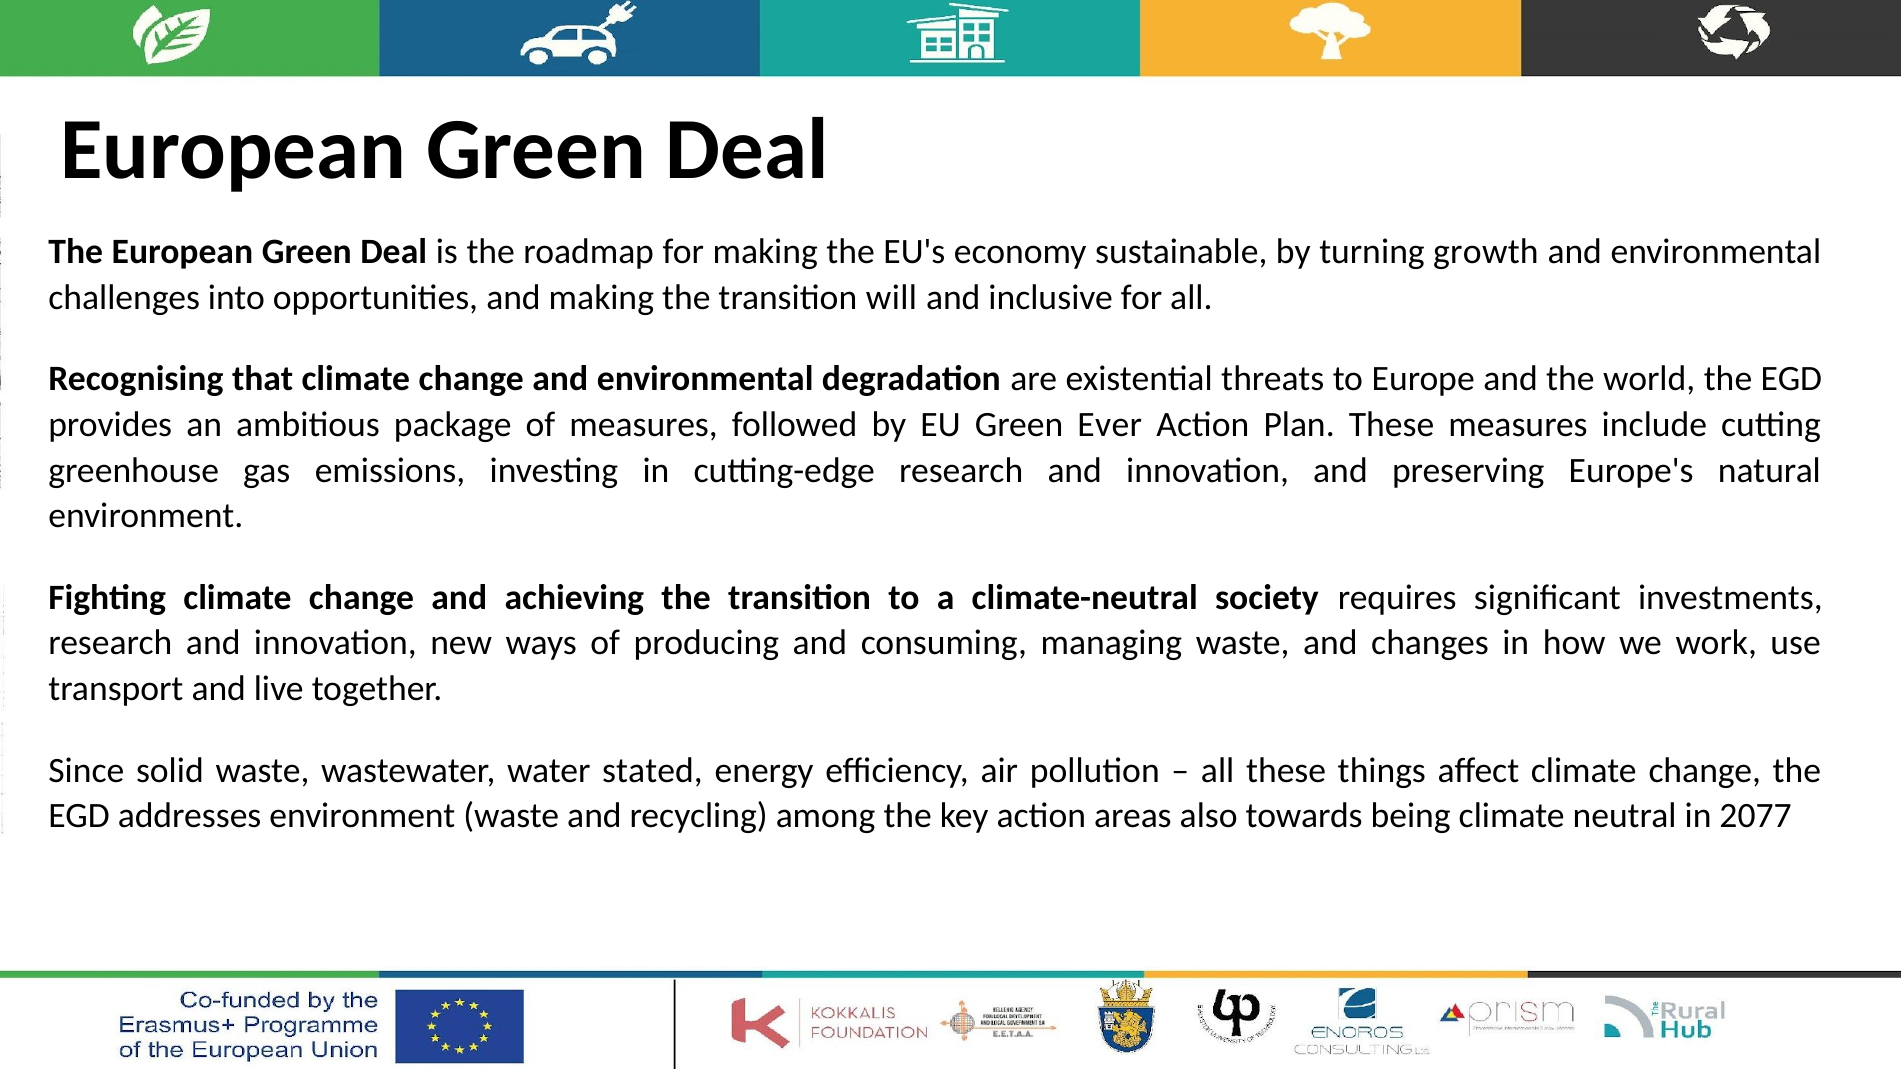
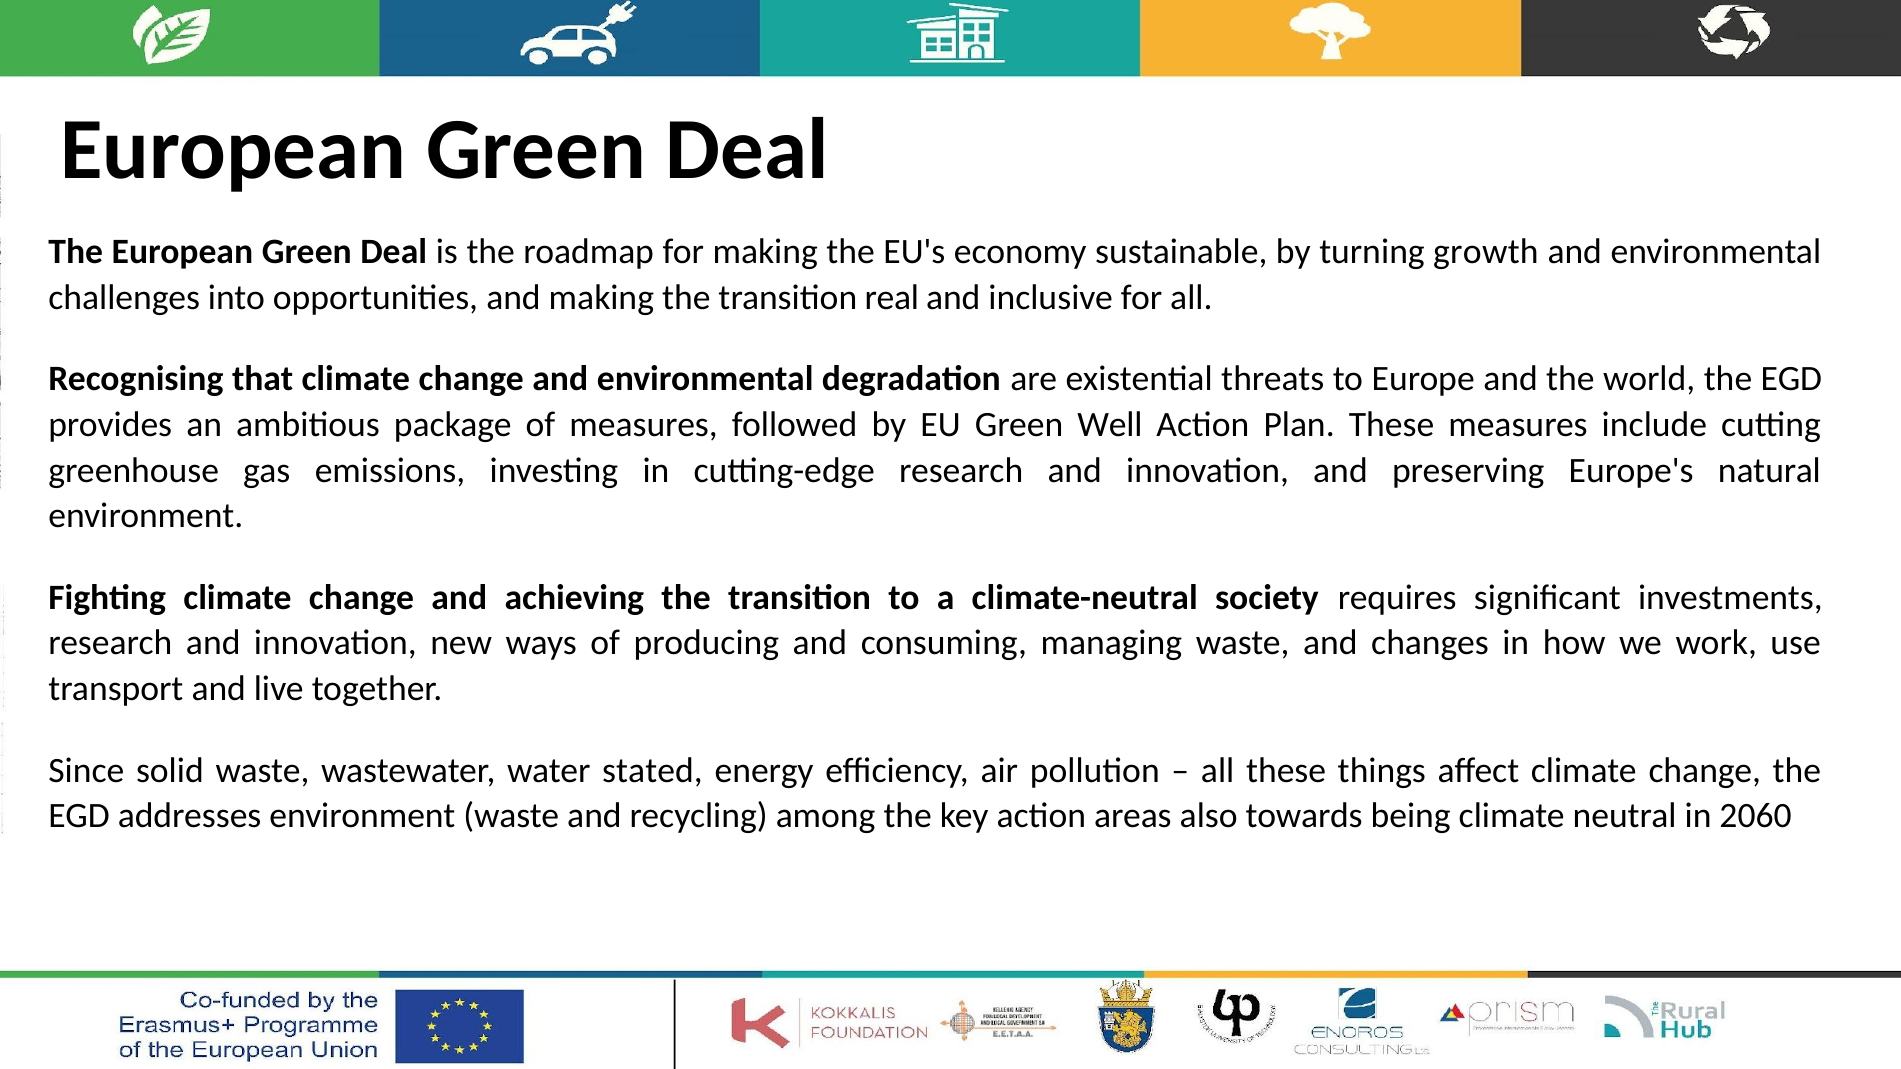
will: will -> real (892, 298)
Ever: Ever -> Well (1110, 425)
2077: 2077 -> 2060 (1756, 816)
